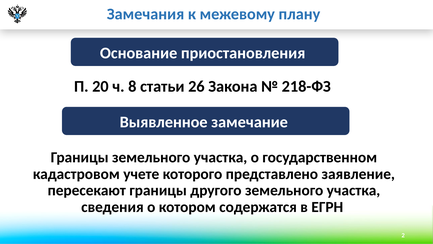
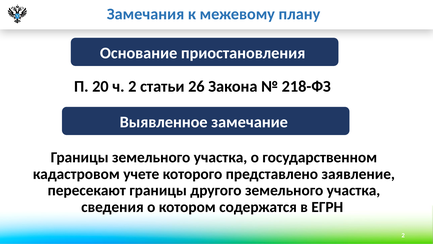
ч 8: 8 -> 2 (132, 86)
